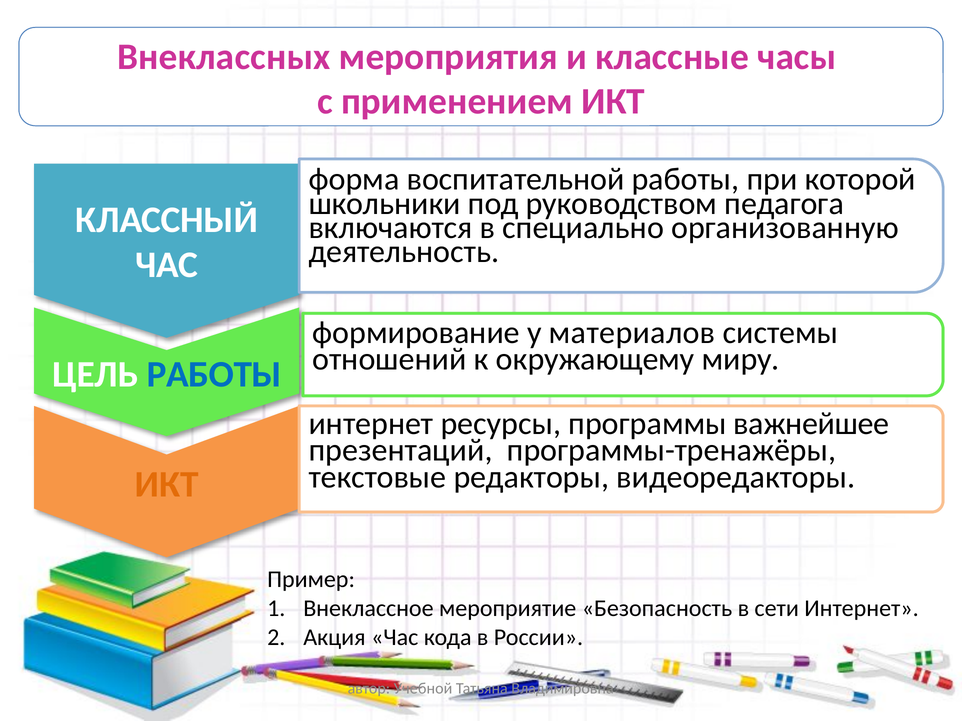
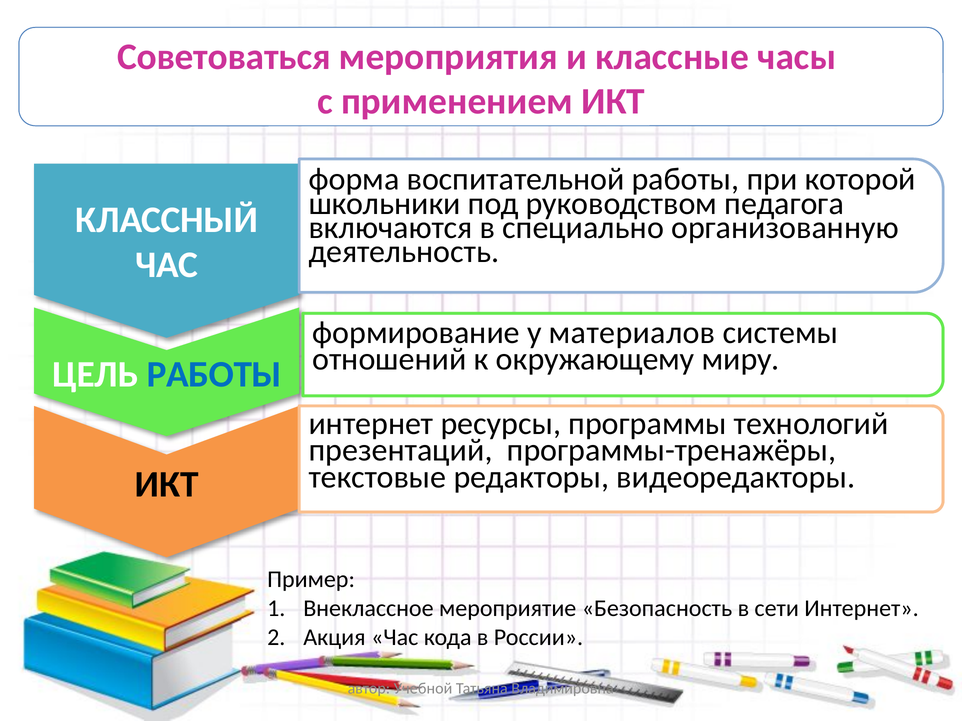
Внеклассных: Внеклассных -> Советоваться (224, 57)
важнейшее: важнейшее -> технологий (811, 424)
ИКТ colour: orange -> black (167, 485)
